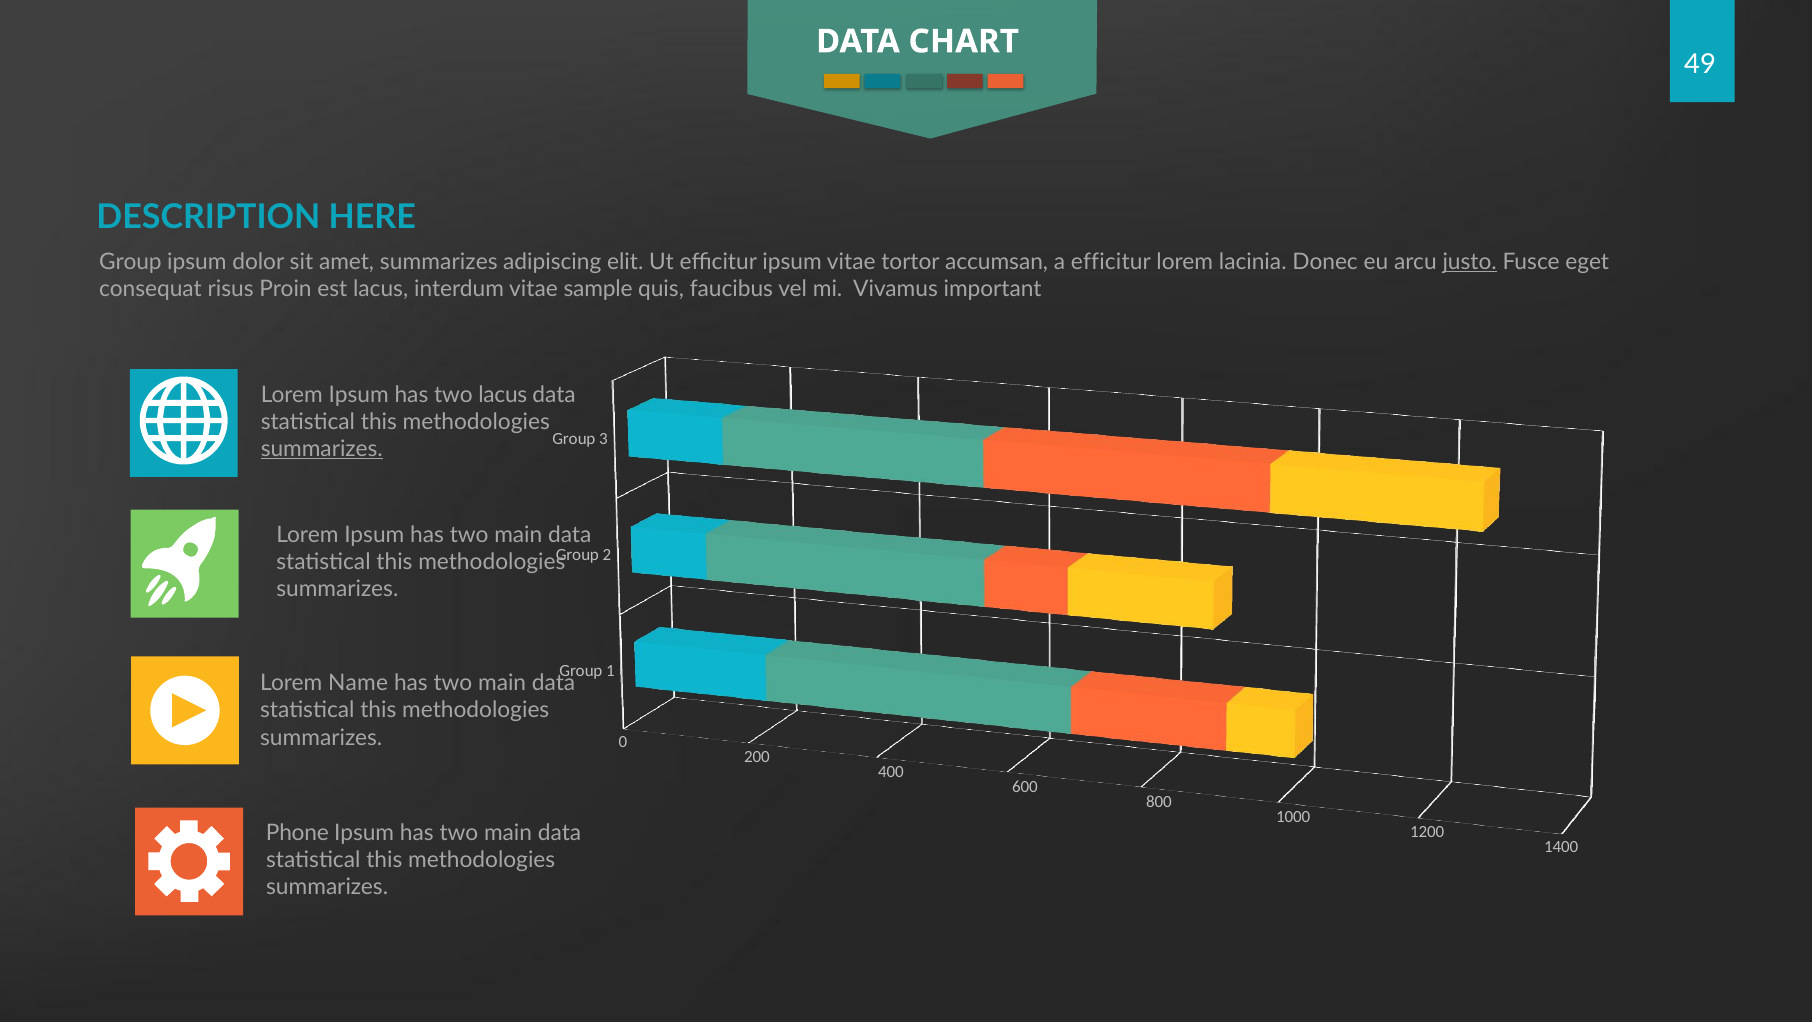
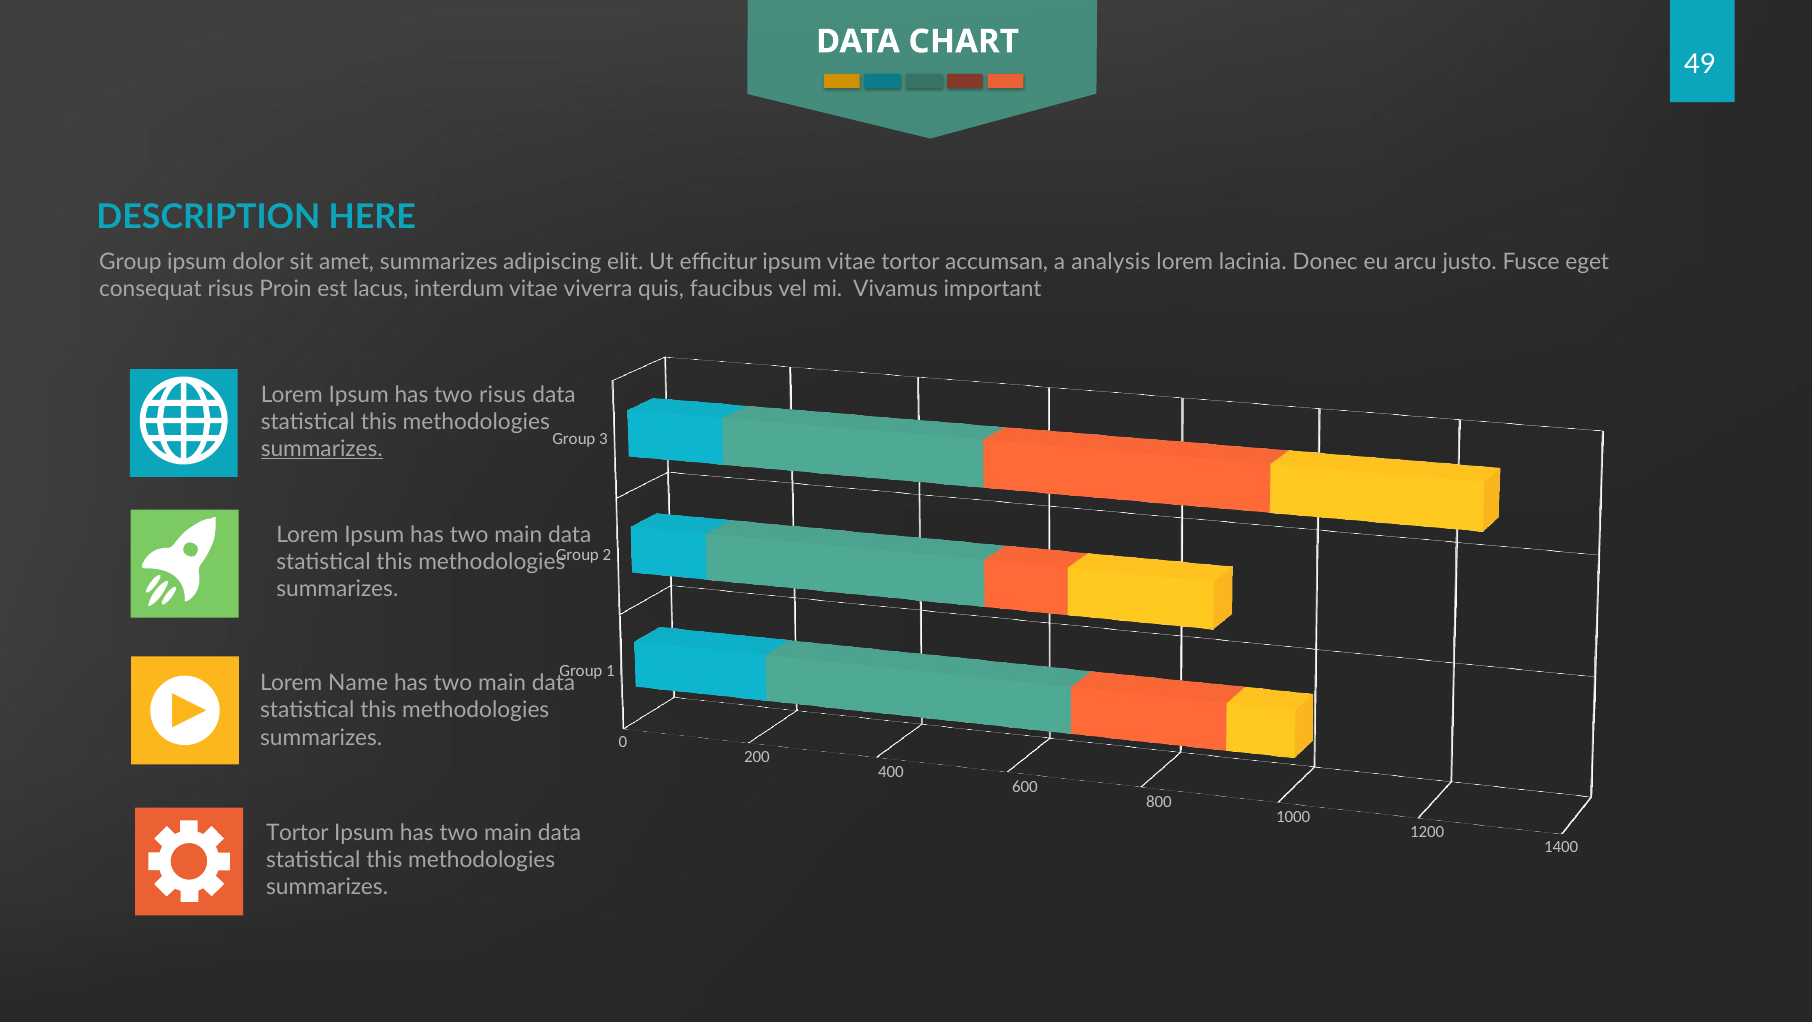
a efficitur: efficitur -> analysis (1111, 262)
justo underline: present -> none (1470, 262)
sample: sample -> viverra (598, 289)
two lacus: lacus -> risus (503, 394)
Phone: Phone -> Tortor (297, 833)
